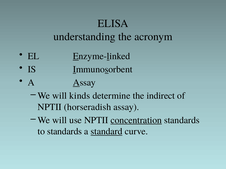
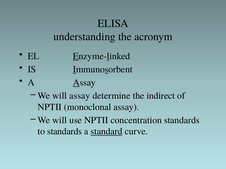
will kinds: kinds -> assay (80, 96)
horseradish: horseradish -> monoclonal (88, 107)
concentration underline: present -> none (136, 120)
